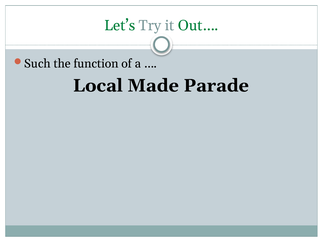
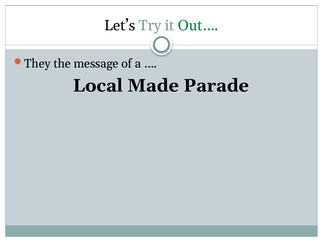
Let’s colour: green -> black (120, 25)
Such: Such -> They (37, 64)
function: function -> message (96, 64)
